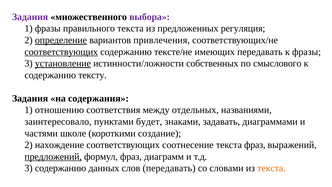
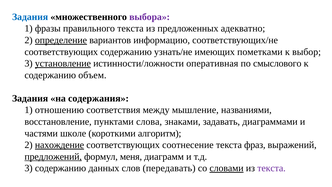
Задания colour: purple -> blue (30, 17)
регуляция: регуляция -> адекватно (243, 28)
привлечения: привлечения -> информацию (162, 40)
соответствующих underline: present -> none (61, 52)
тексте/не: тексте/не -> узнать/не (173, 52)
имеющих передавать: передавать -> пометками (260, 52)
к фразы: фразы -> выбор (307, 52)
собственных: собственных -> оперативная (212, 63)
тексту: тексту -> объем (92, 75)
отдельных: отдельных -> мышление (195, 110)
заинтересовало: заинтересовало -> восстановление (58, 122)
будет: будет -> слова (149, 122)
создание: создание -> алгоритм (160, 133)
нахождение underline: none -> present (60, 145)
формул фраз: фраз -> меня (131, 156)
словами underline: none -> present (227, 168)
текста colour: orange -> purple (271, 168)
